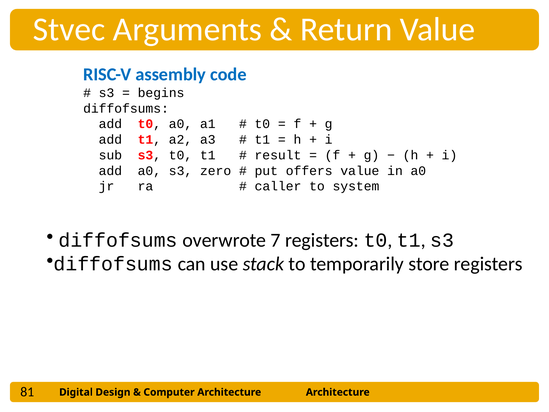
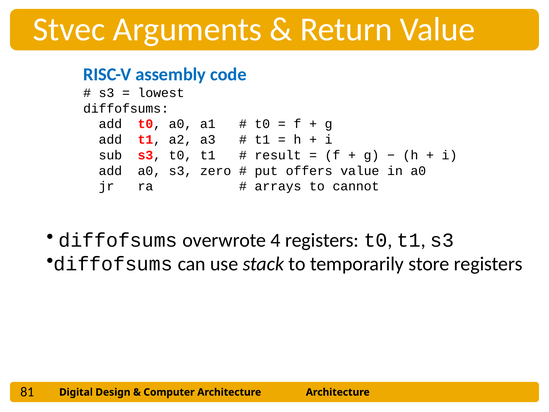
begins: begins -> lowest (161, 93)
caller: caller -> arrays (278, 186)
system: system -> cannot (356, 186)
7: 7 -> 4 (276, 240)
